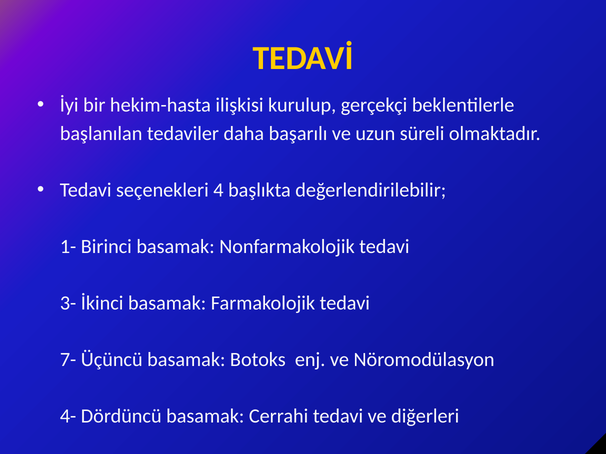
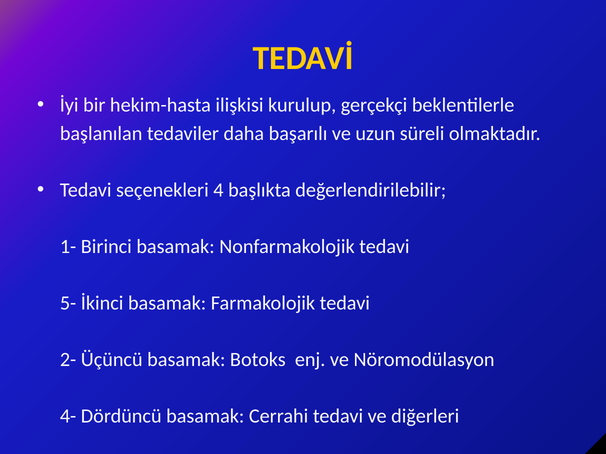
3-: 3- -> 5- (68, 303)
7-: 7- -> 2- (68, 360)
